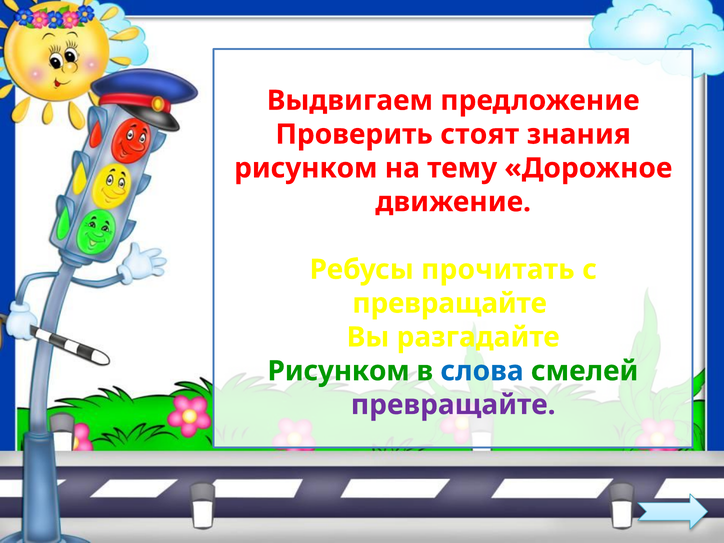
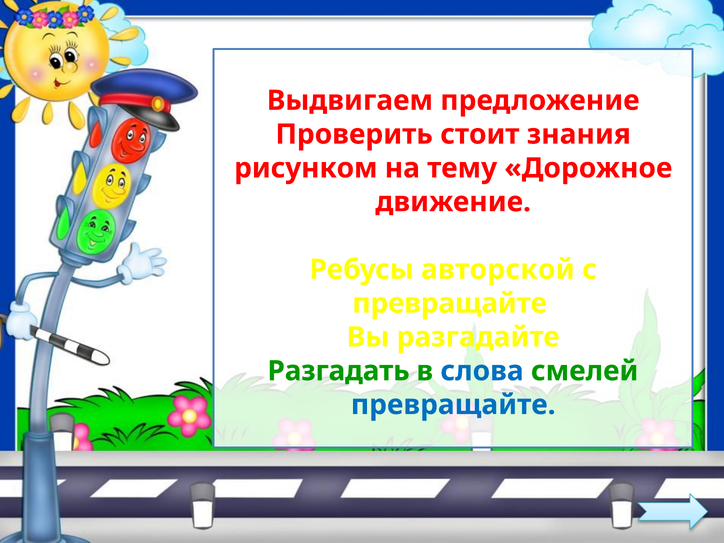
стоят: стоят -> стоит (480, 134)
прочитать: прочитать -> авторской (498, 270)
Рисунком: Рисунком -> Разгадать (339, 371)
превращайте colour: purple -> blue (453, 405)
